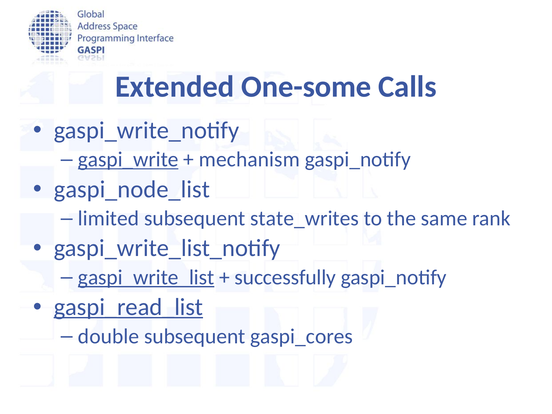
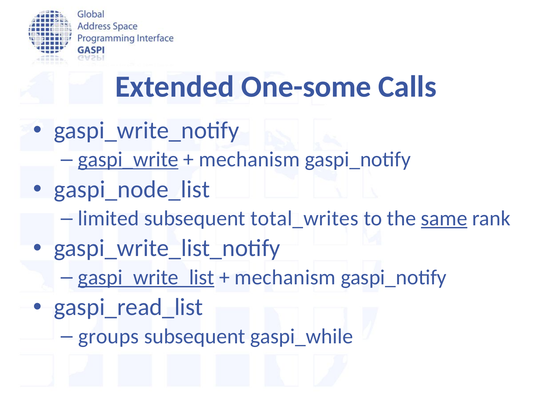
state_writes: state_writes -> total_writes (304, 218)
same underline: none -> present (444, 218)
successfully: successfully -> mechanism (285, 277)
gaspi_read_list underline: present -> none (129, 307)
double: double -> groups (108, 336)
gaspi_cores: gaspi_cores -> gaspi_while (302, 336)
